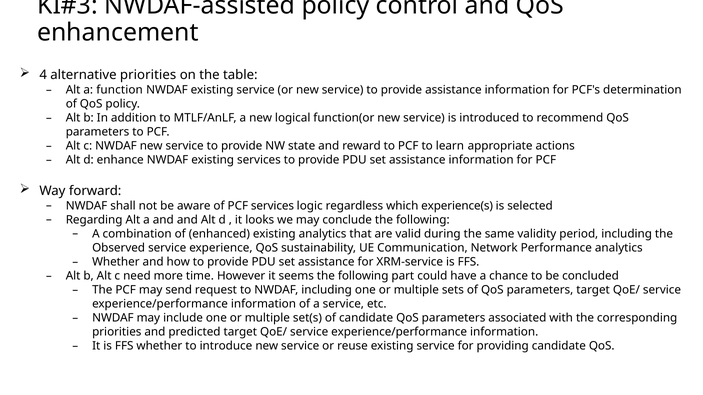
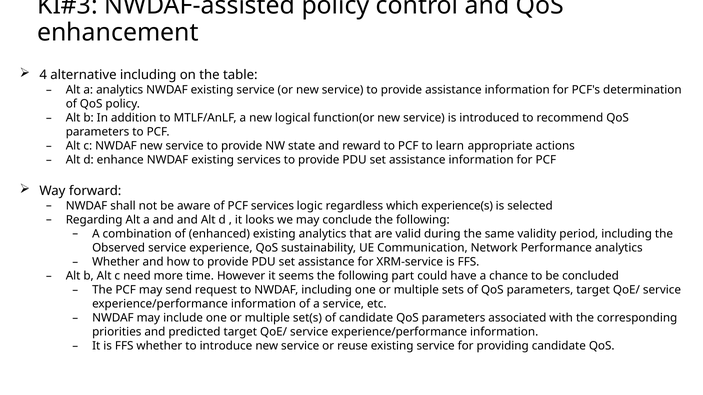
alternative priorities: priorities -> including (148, 75)
a function: function -> analytics (120, 90)
